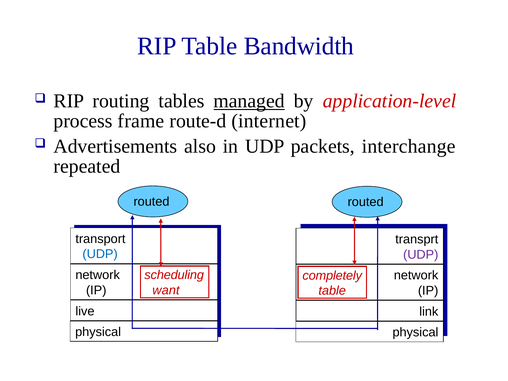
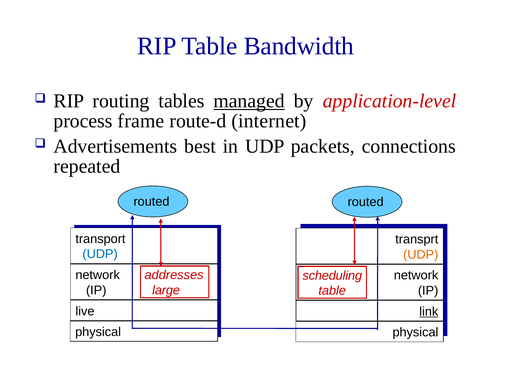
also: also -> best (200, 146)
interchange: interchange -> connections (409, 146)
UDP colour: purple -> orange (421, 254)
scheduling: scheduling -> addresses (174, 275)
completely: completely -> scheduling (332, 276)
want: want -> large (166, 290)
link underline: none -> present (429, 312)
